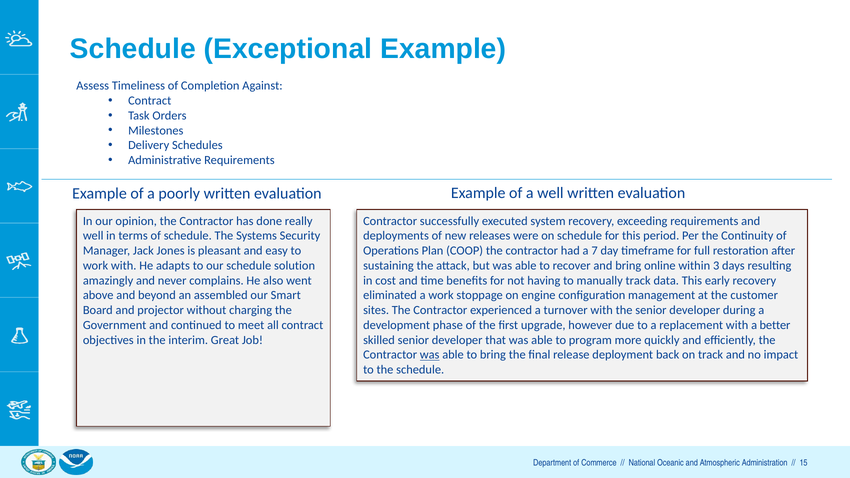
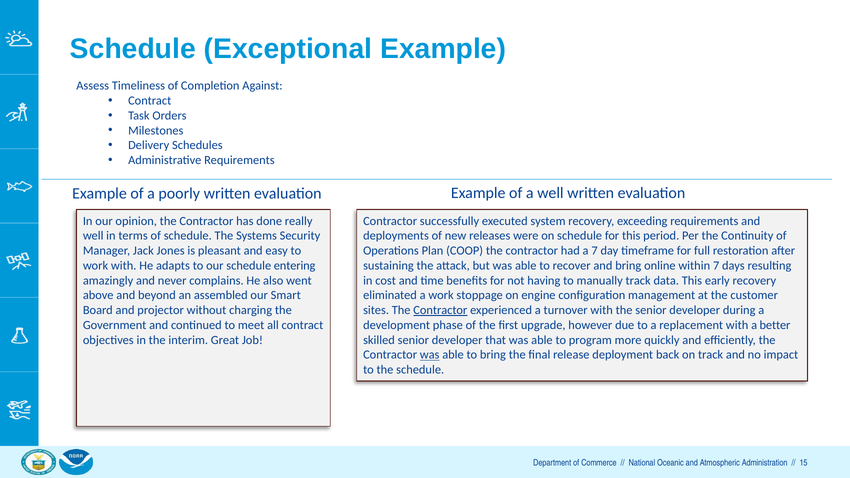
solution: solution -> entering (295, 266)
within 3: 3 -> 7 (716, 266)
Contractor underline: none -> present (440, 310)
